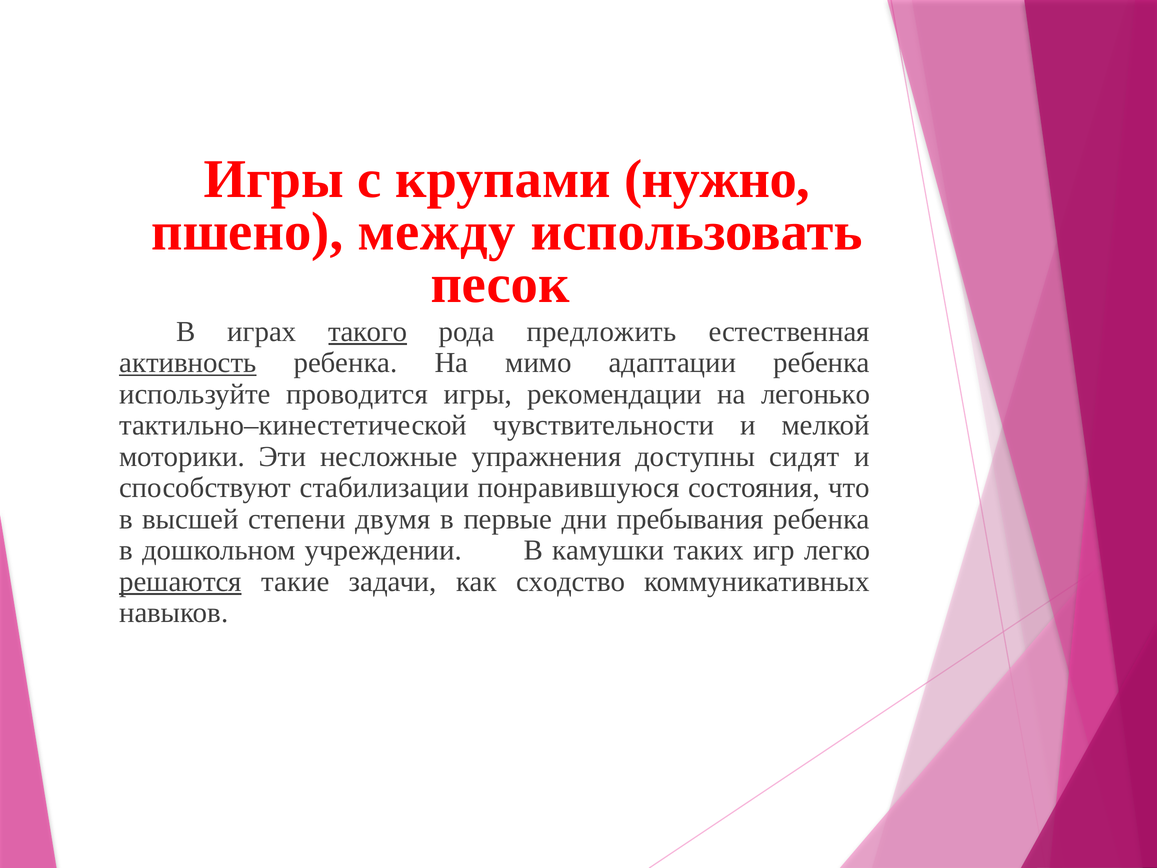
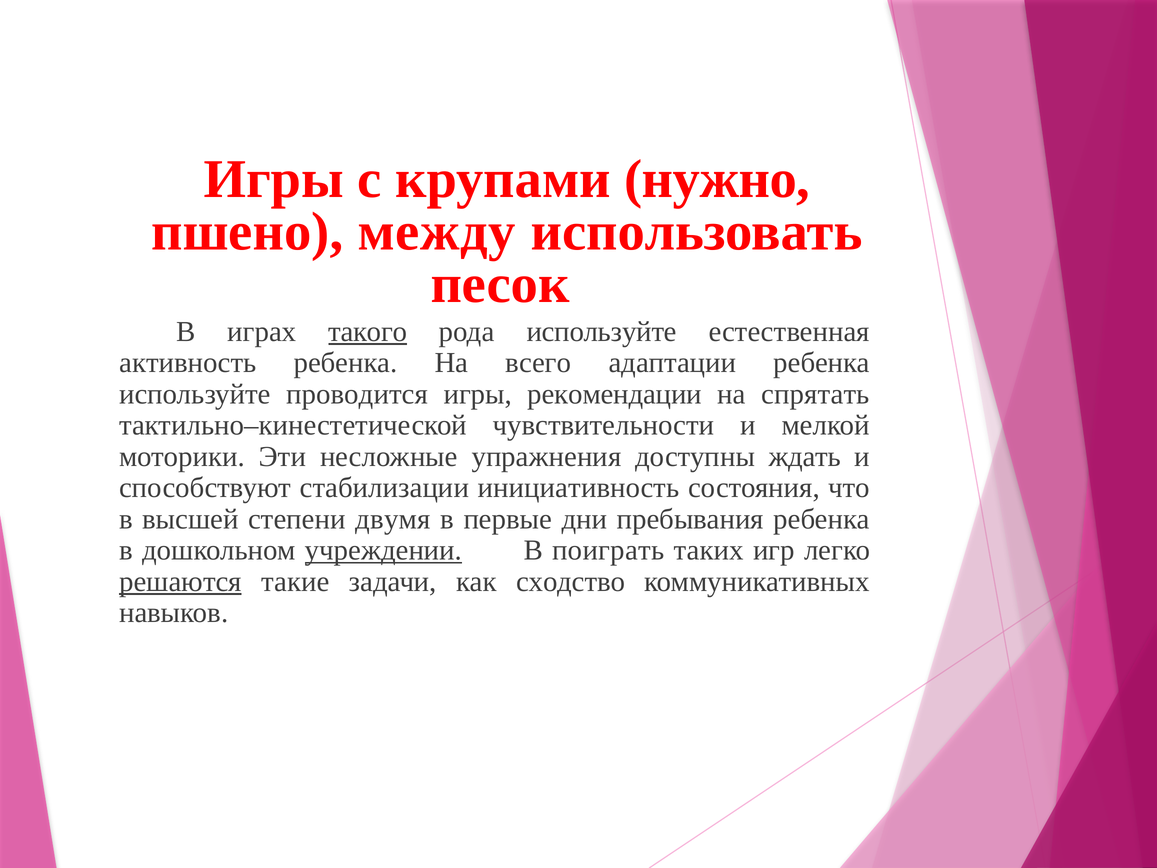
рода предложить: предложить -> используйте (602, 331)
активность underline: present -> none (188, 363)
мимо: мимо -> всего (538, 363)
легонько: легонько -> спрятать (815, 394)
сидят: сидят -> ждать (805, 456)
понравившуюся: понравившуюся -> инициативность (578, 488)
учреждении underline: none -> present (383, 550)
камушки: камушки -> поиграть (608, 550)
